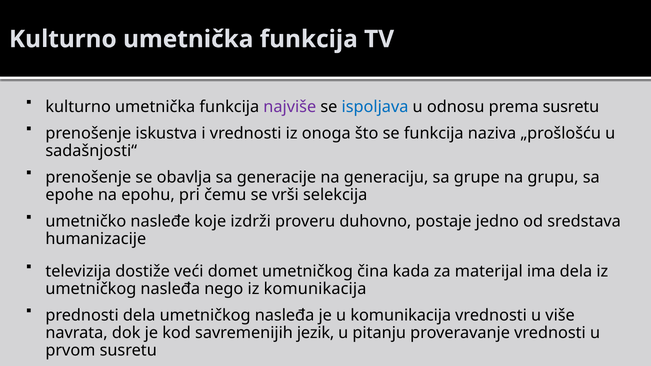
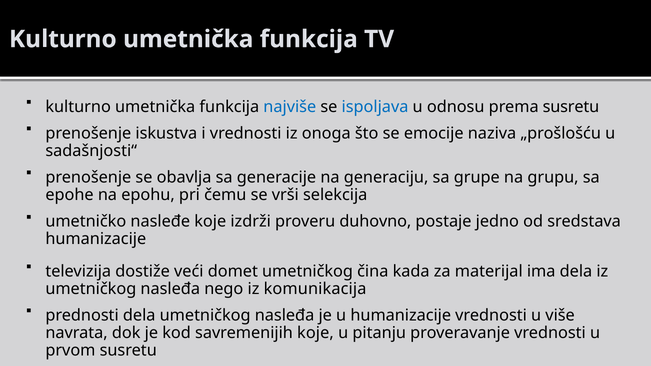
najviše colour: purple -> blue (290, 107)
se funkcija: funkcija -> emocije (434, 133)
u komunikacija: komunikacija -> humanizacije (401, 316)
savremenijih jezik: jezik -> koje (315, 333)
